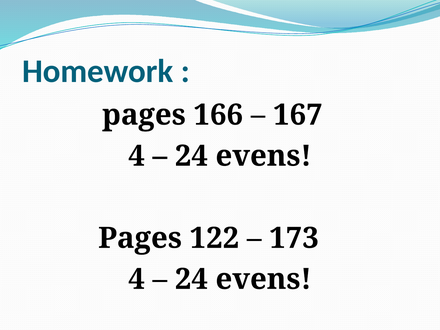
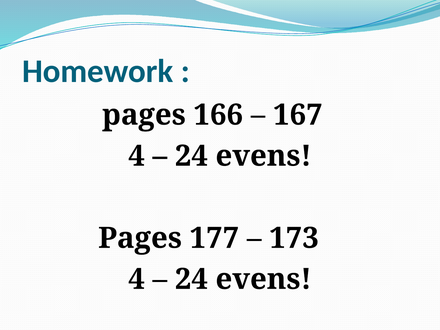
122: 122 -> 177 (214, 238)
